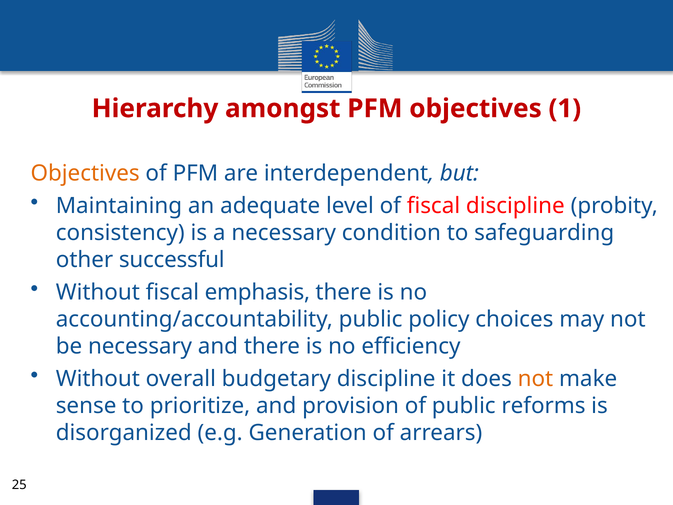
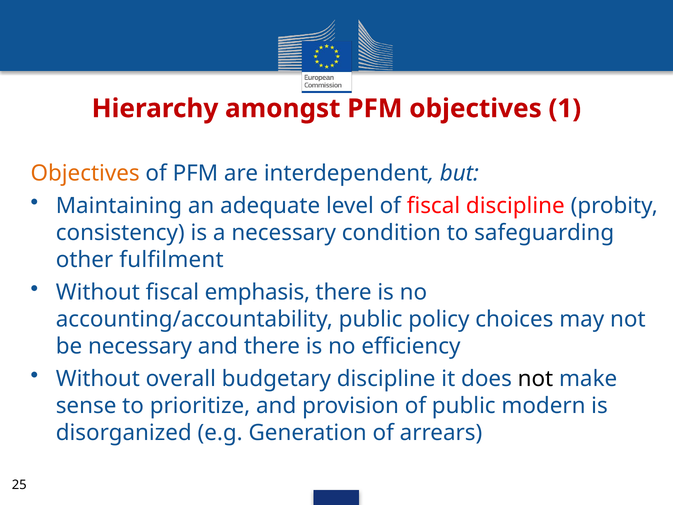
successful: successful -> fulfilment (172, 260)
not colour: orange -> black (535, 379)
reforms: reforms -> modern (543, 406)
